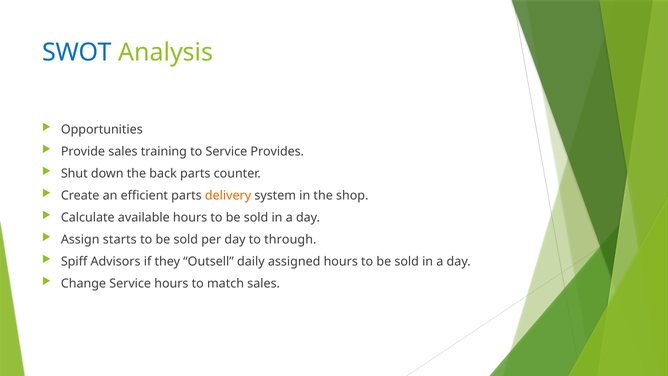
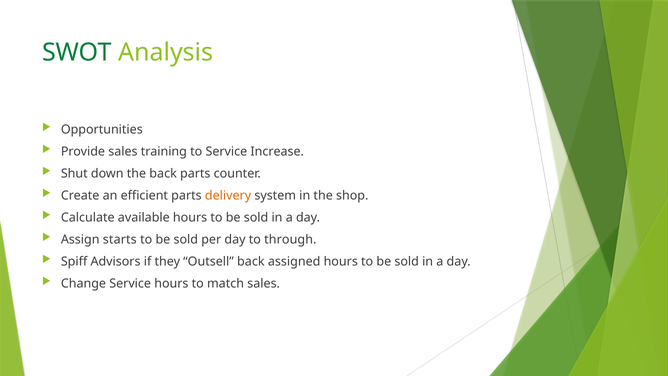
SWOT colour: blue -> green (77, 53)
Provides: Provides -> Increase (277, 151)
Outsell daily: daily -> back (251, 261)
